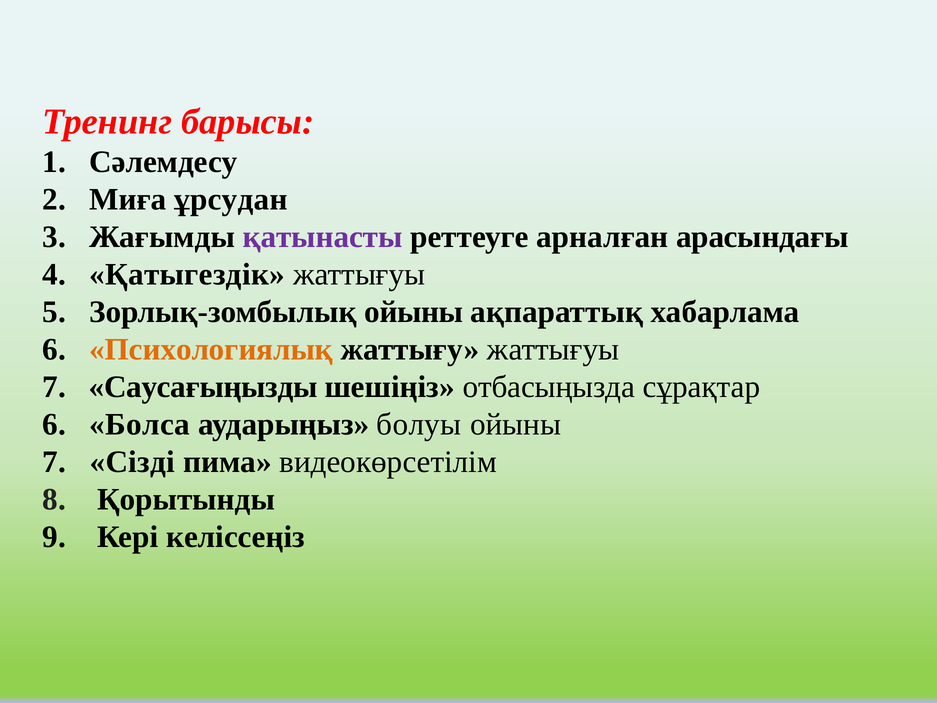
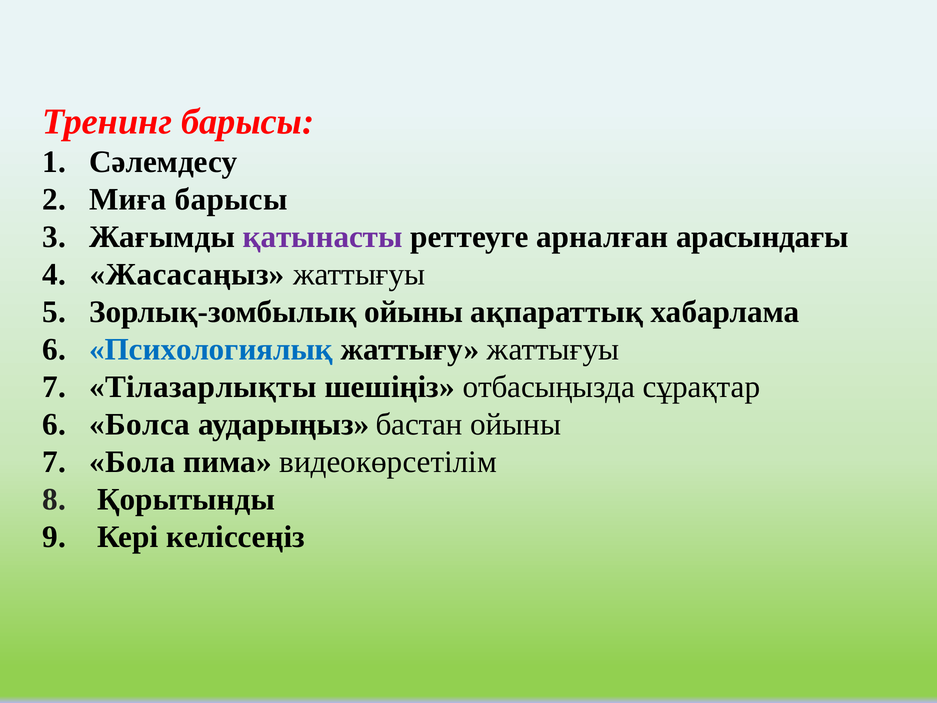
Миға ұрсудан: ұрсудан -> барысы (231, 199)
Қатыгездік: Қатыгездік -> Жасасаңыз (187, 274)
Психологиялық colour: orange -> blue (211, 349)
Саусағыңызды: Саусағыңызды -> Тілазарлықты (203, 387)
болуы: болуы -> бастан (419, 424)
Сізді: Сізді -> Бола (132, 462)
